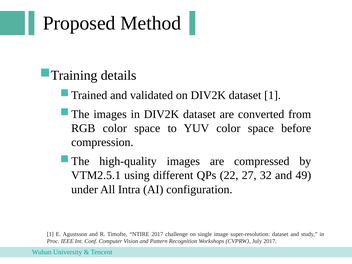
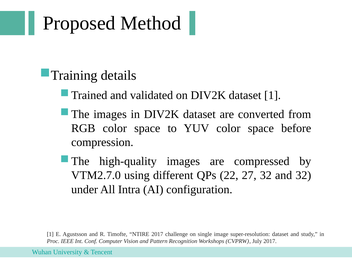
VTM2.5.1: VTM2.5.1 -> VTM2.7.0 (96, 175)
and 49: 49 -> 32 (303, 175)
